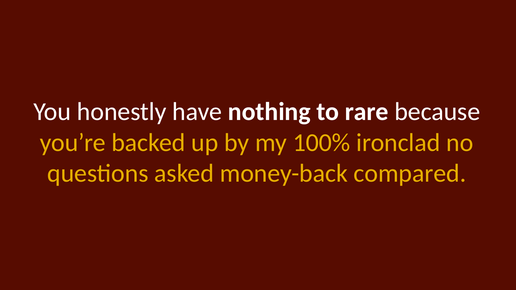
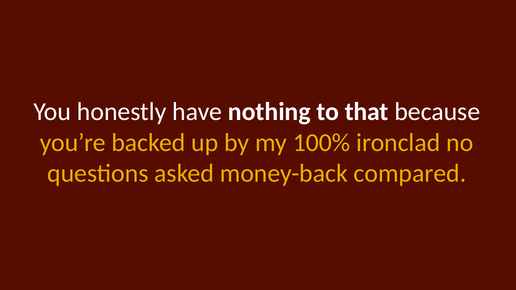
rare: rare -> that (367, 112)
